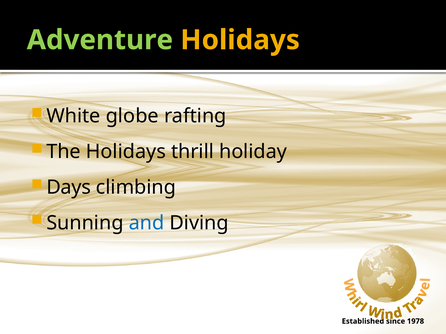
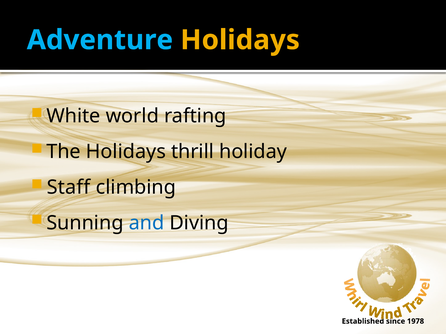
Adventure colour: light green -> light blue (100, 40)
globe: globe -> world (132, 116)
Days: Days -> Staff (68, 188)
